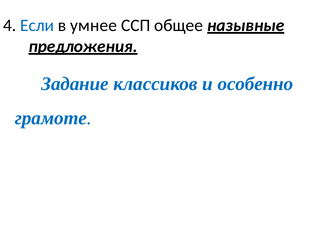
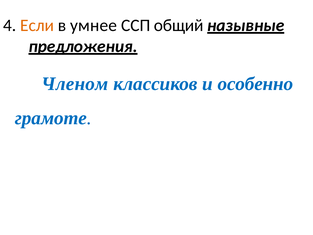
Если colour: blue -> orange (37, 25)
общее: общее -> общий (179, 25)
Задание: Задание -> Членом (75, 84)
